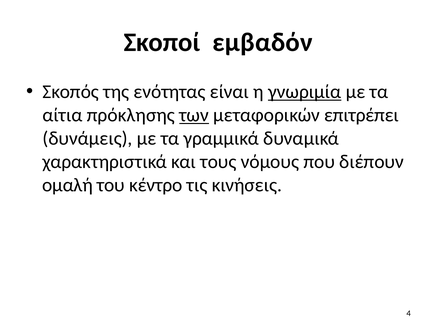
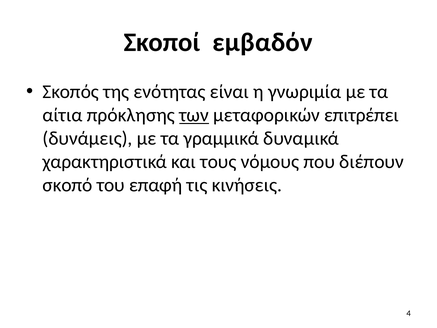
γνωριμία underline: present -> none (305, 92)
ομαλή: ομαλή -> σκοπό (68, 185)
κέντρο: κέντρο -> επαφή (156, 185)
